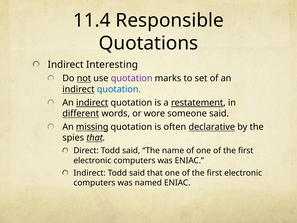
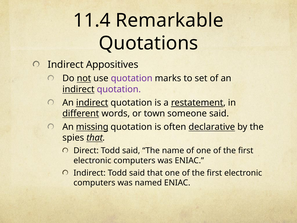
Responsible: Responsible -> Remarkable (170, 20)
Interesting: Interesting -> Appositives (112, 64)
quotation colour: blue -> purple (119, 89)
wore: wore -> town (154, 113)
